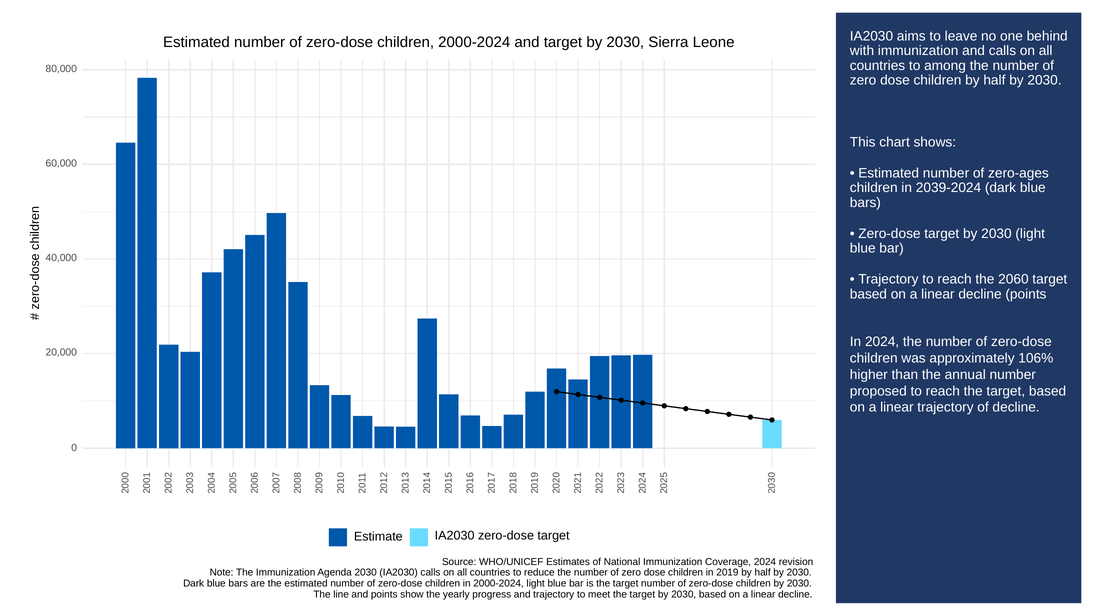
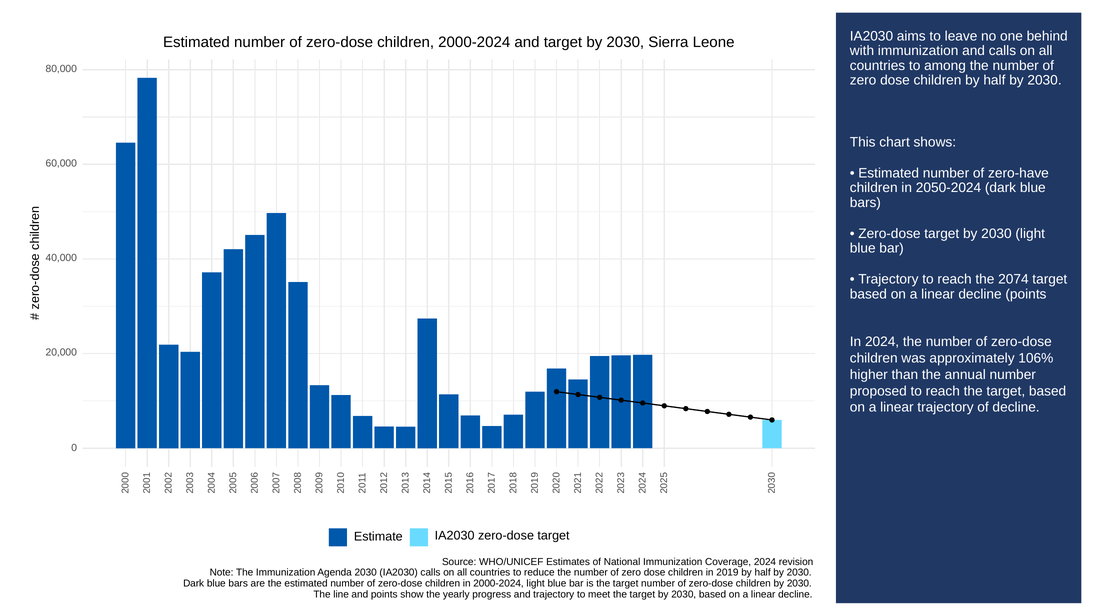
zero-ages: zero-ages -> zero-have (1018, 173)
2039-2024: 2039-2024 -> 2050-2024 (949, 188)
2060: 2060 -> 2074 (1013, 279)
